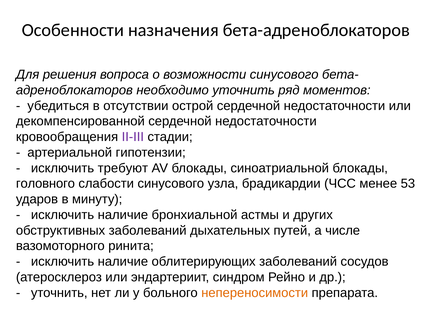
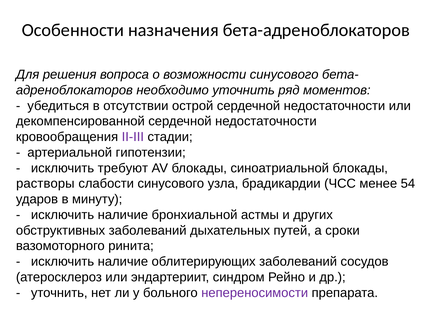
головного: головного -> растворы (45, 184)
53: 53 -> 54 (408, 184)
числе: числе -> сроки (342, 230)
непереносимости colour: orange -> purple (255, 293)
